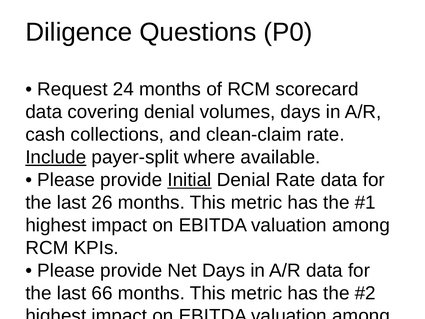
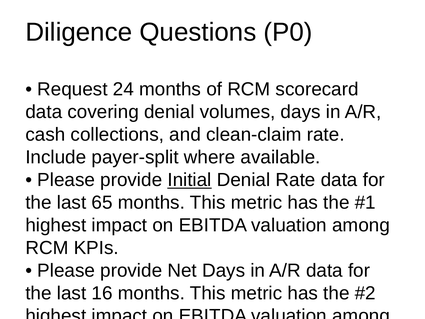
Include underline: present -> none (56, 157)
26: 26 -> 65 (102, 202)
66: 66 -> 16 (102, 293)
